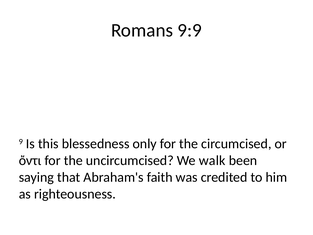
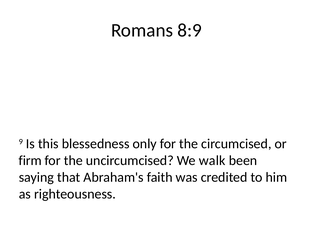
9:9: 9:9 -> 8:9 (190, 30)
ὄντι: ὄντι -> firm (30, 160)
